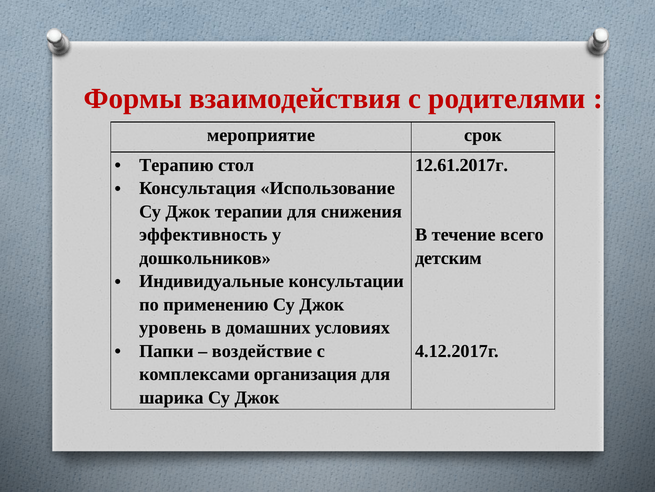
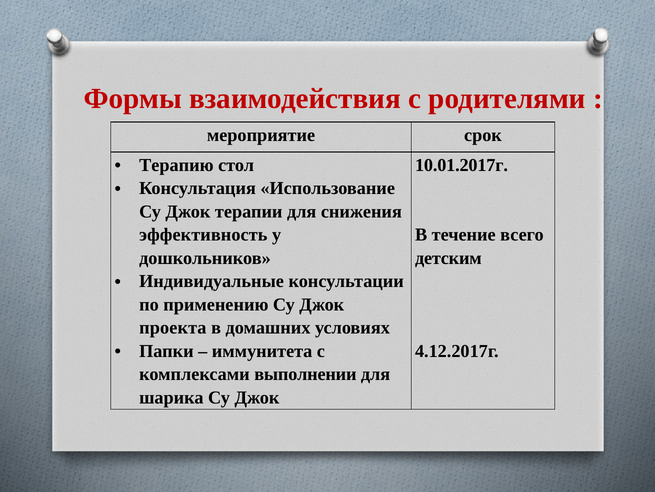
12.61.2017г: 12.61.2017г -> 10.01.2017г (461, 165)
уровень: уровень -> проекта (173, 327)
воздействие: воздействие -> иммунитета (262, 351)
организация: организация -> выполнении (305, 374)
